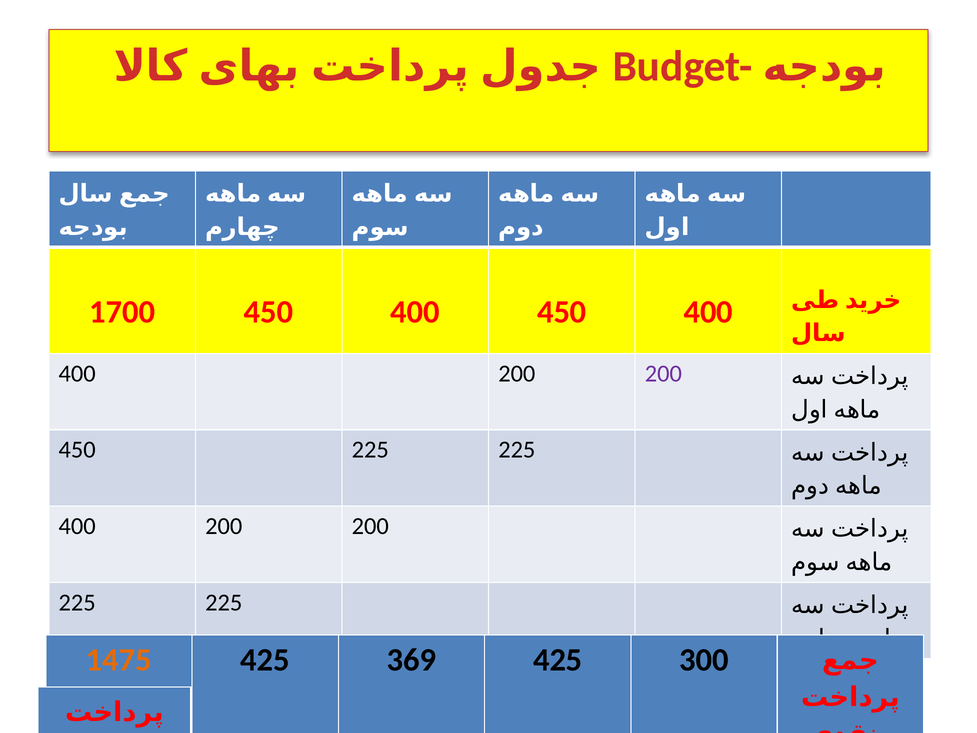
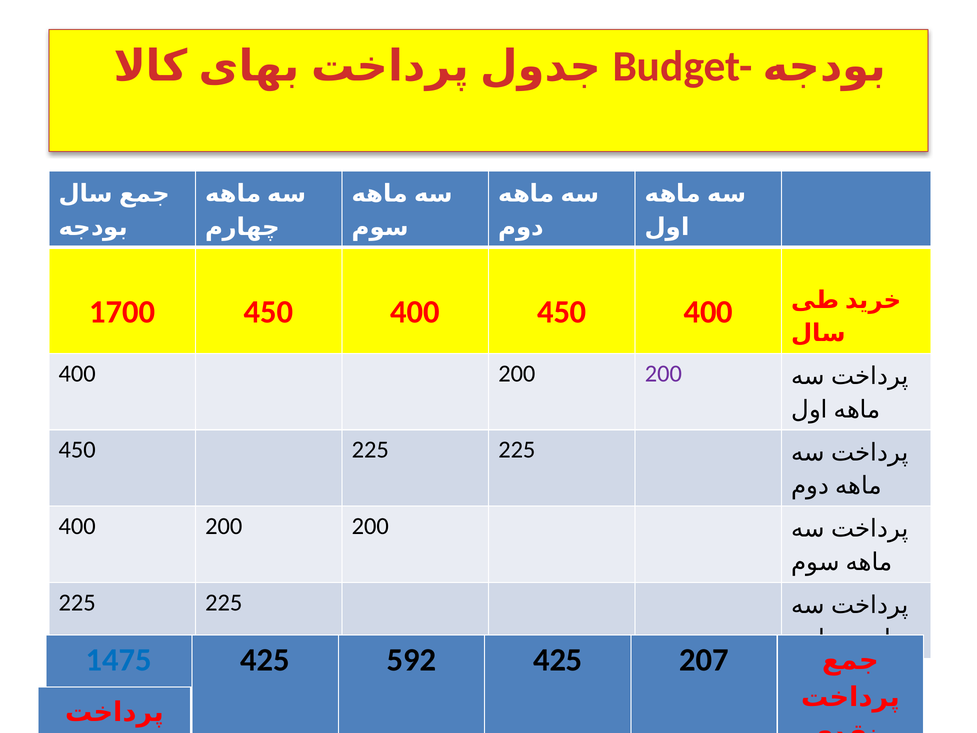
1475 colour: orange -> blue (119, 660)
369: 369 -> 592 (411, 660)
300: 300 -> 207 (704, 660)
